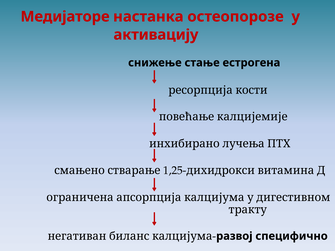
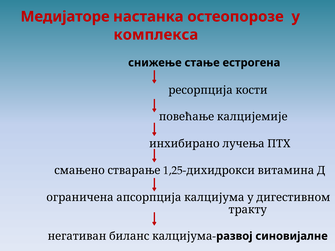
активацију: активацију -> комплекса (156, 35)
специфично: специфично -> синовијалне (292, 236)
